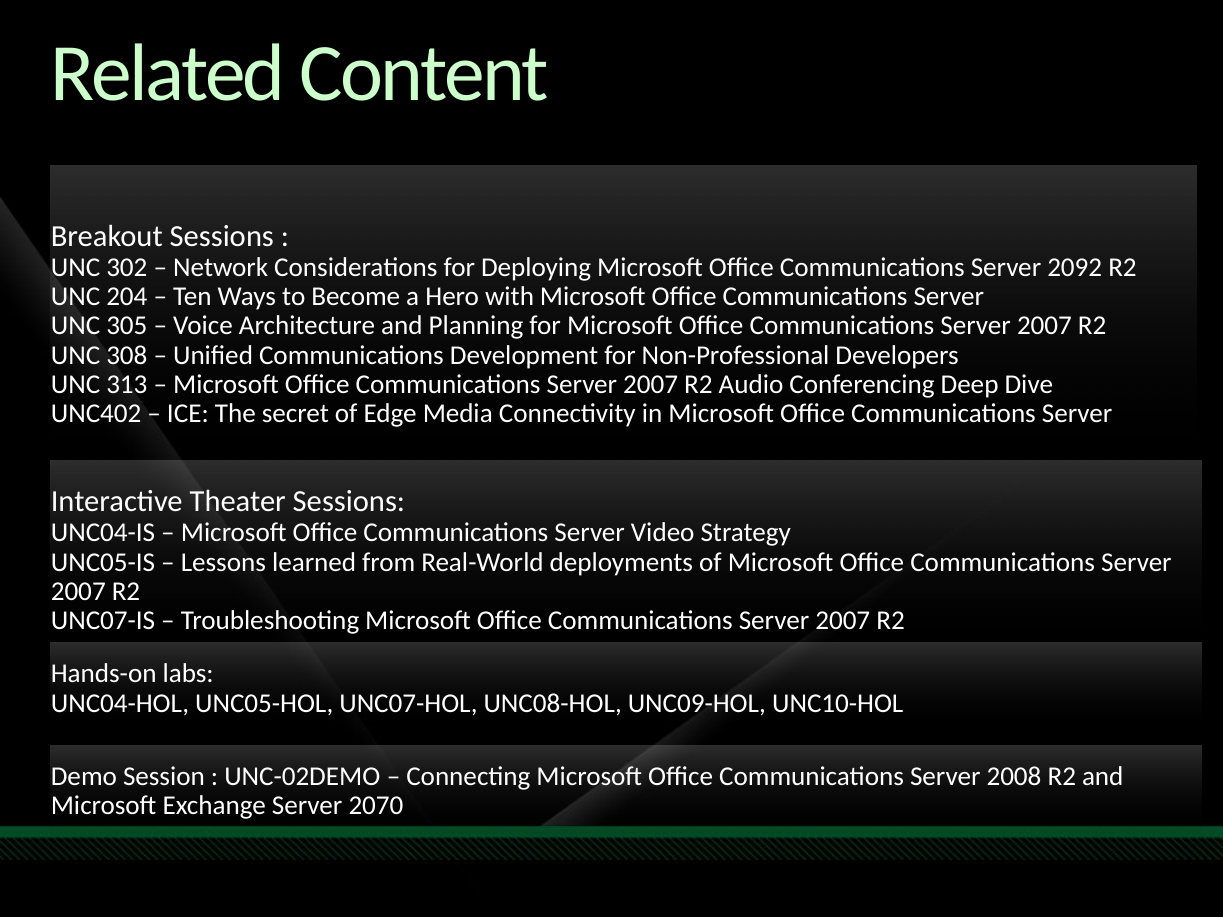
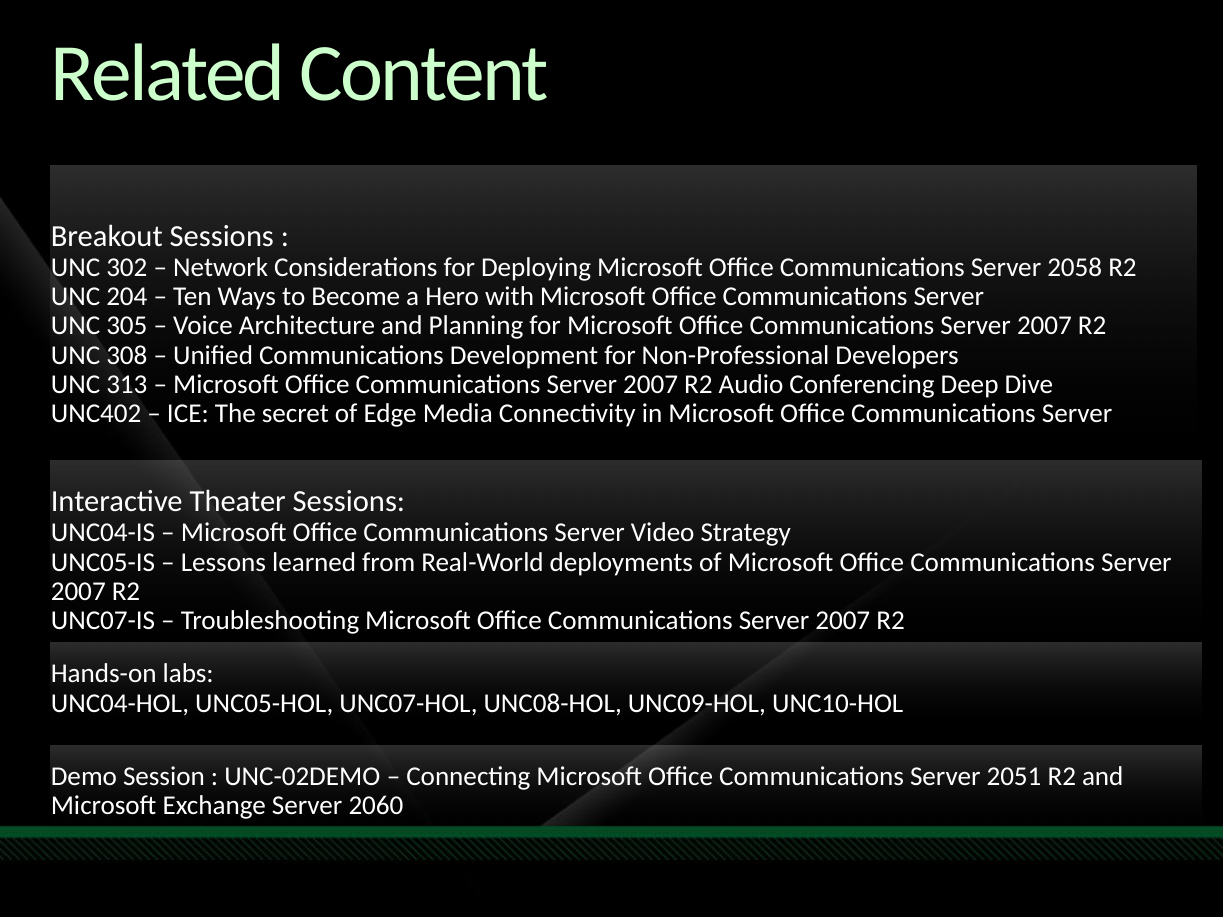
2092: 2092 -> 2058 (1075, 267)
2008: 2008 -> 2051 (1014, 777)
2070: 2070 -> 2060 (376, 806)
